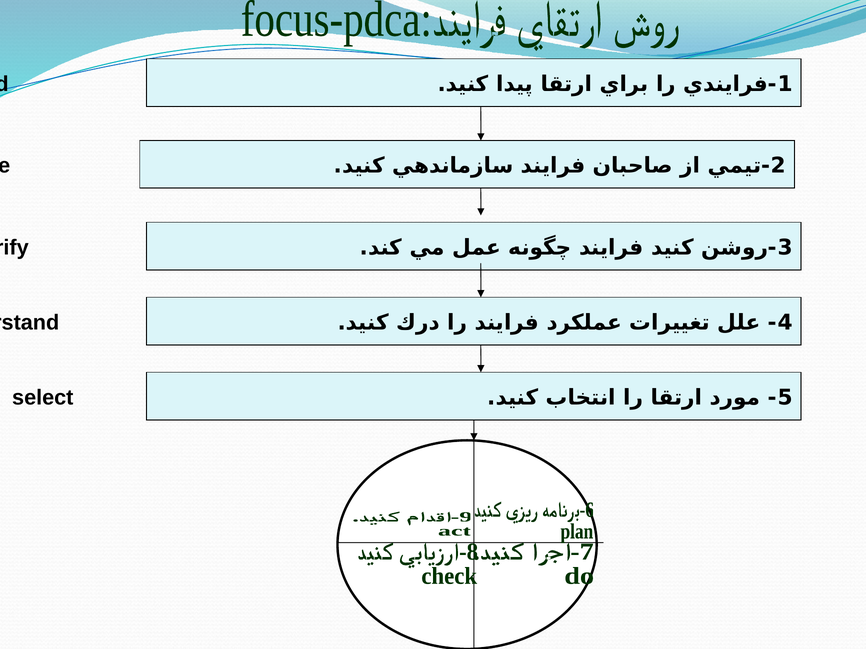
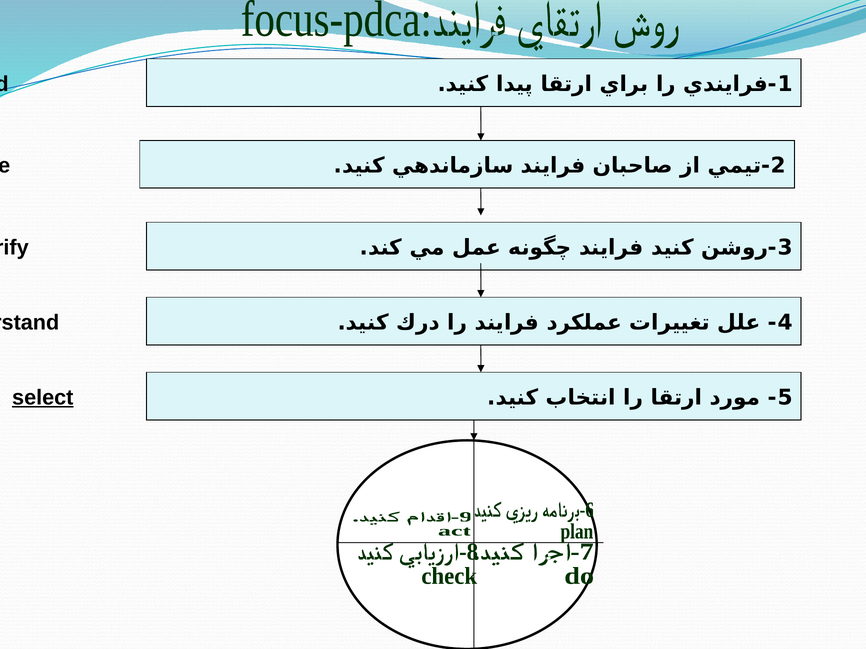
select underline: none -> present (43, 398)
